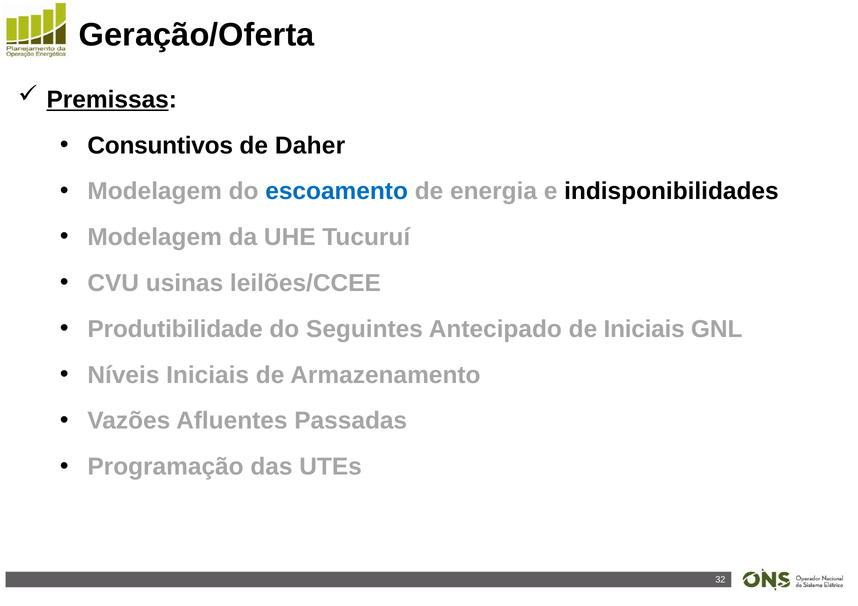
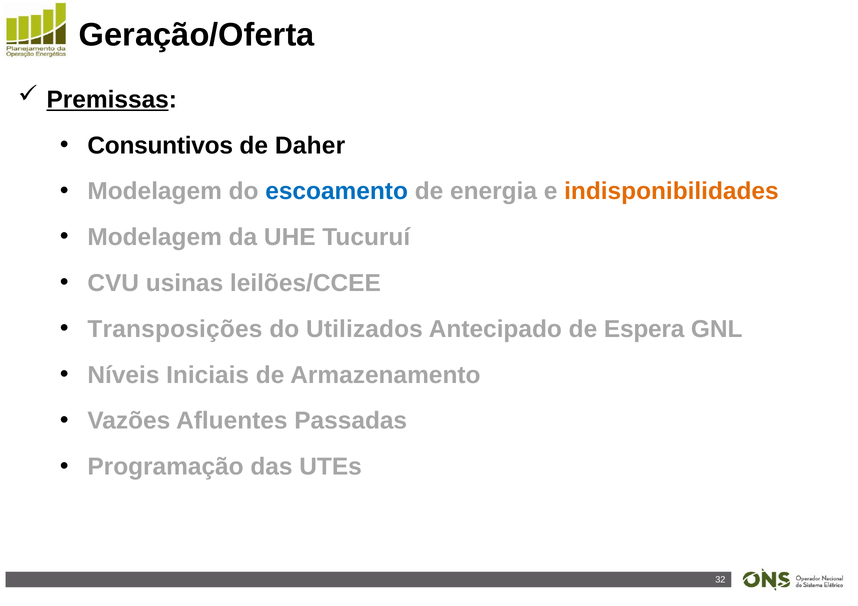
indisponibilidades colour: black -> orange (671, 192)
Produtibilidade: Produtibilidade -> Transposições (175, 329)
Seguintes: Seguintes -> Utilizados (364, 329)
de Iniciais: Iniciais -> Espera (644, 329)
